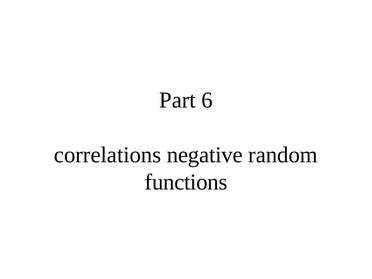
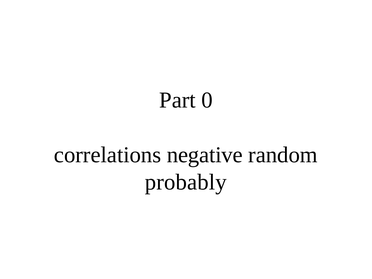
6: 6 -> 0 (207, 100)
functions: functions -> probably (186, 182)
